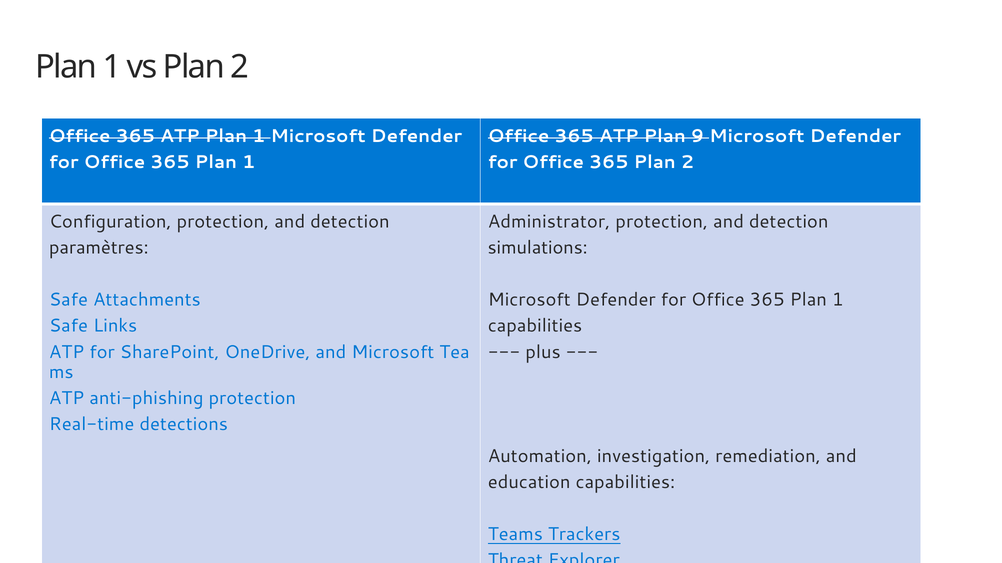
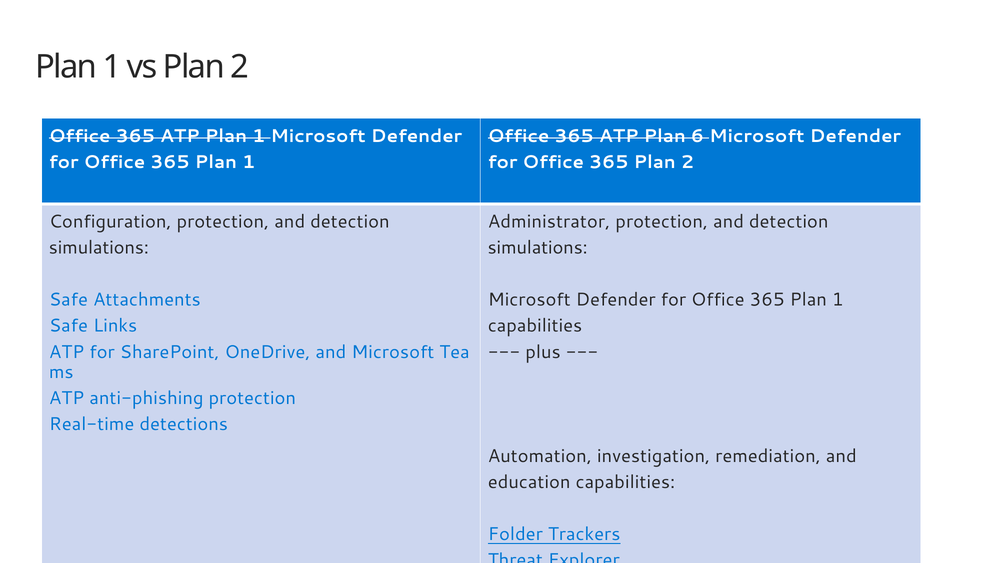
9: 9 -> 6 (697, 136)
paramètres: paramètres -> simulations (99, 248)
Teams: Teams -> Folder (515, 535)
